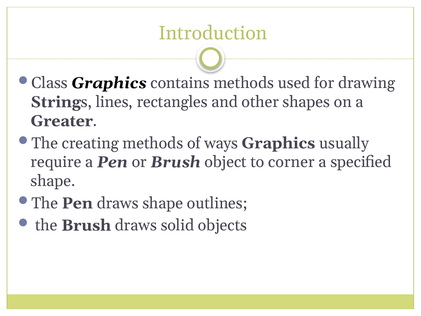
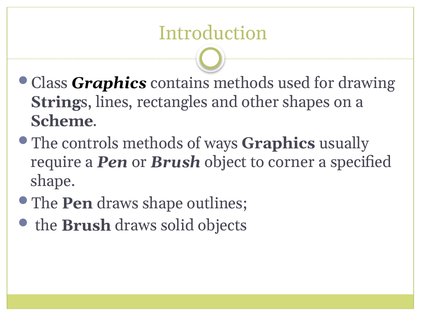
Greater: Greater -> Scheme (62, 121)
creating: creating -> controls (90, 143)
